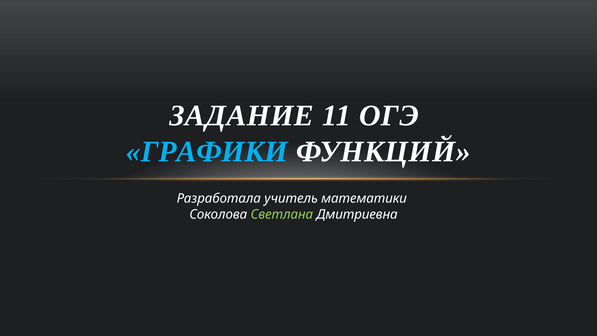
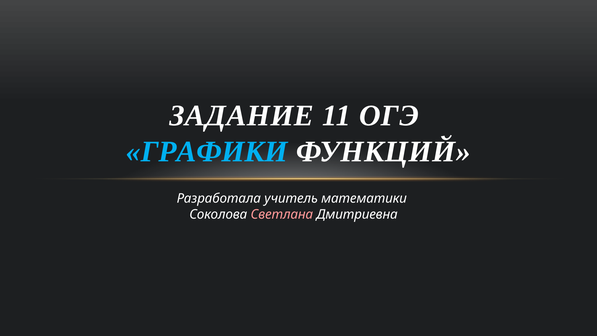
Светлана colour: light green -> pink (282, 214)
